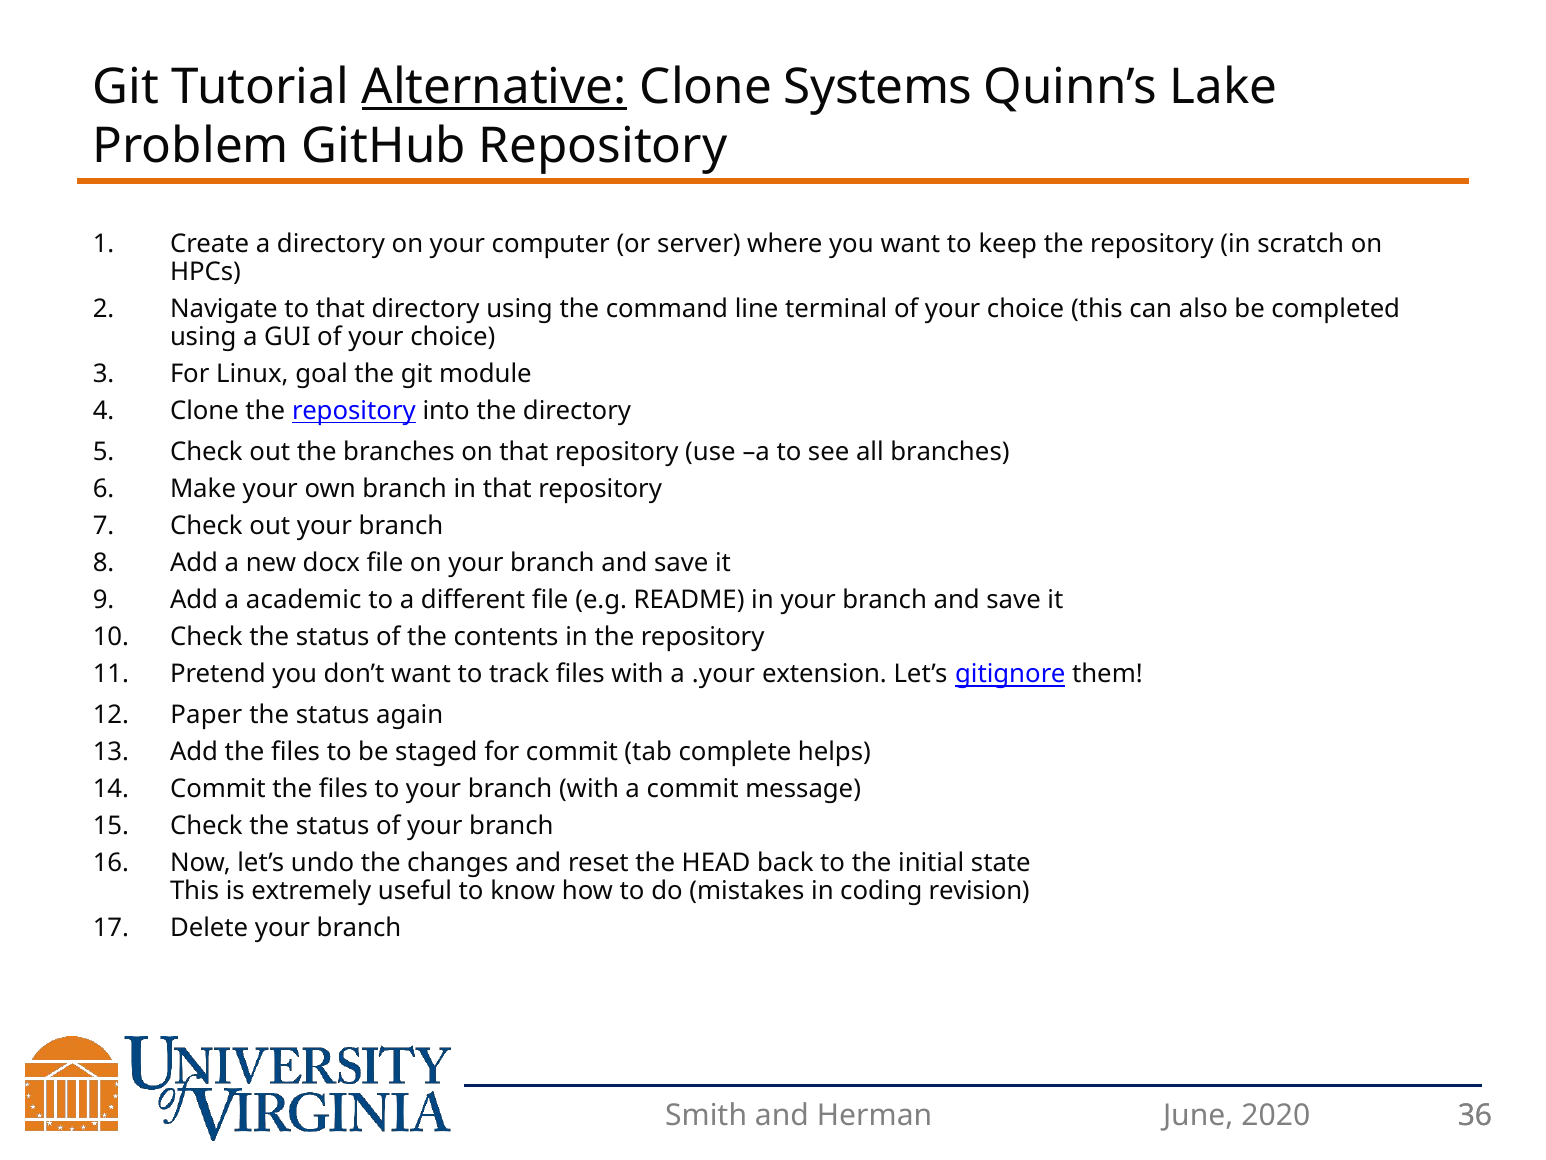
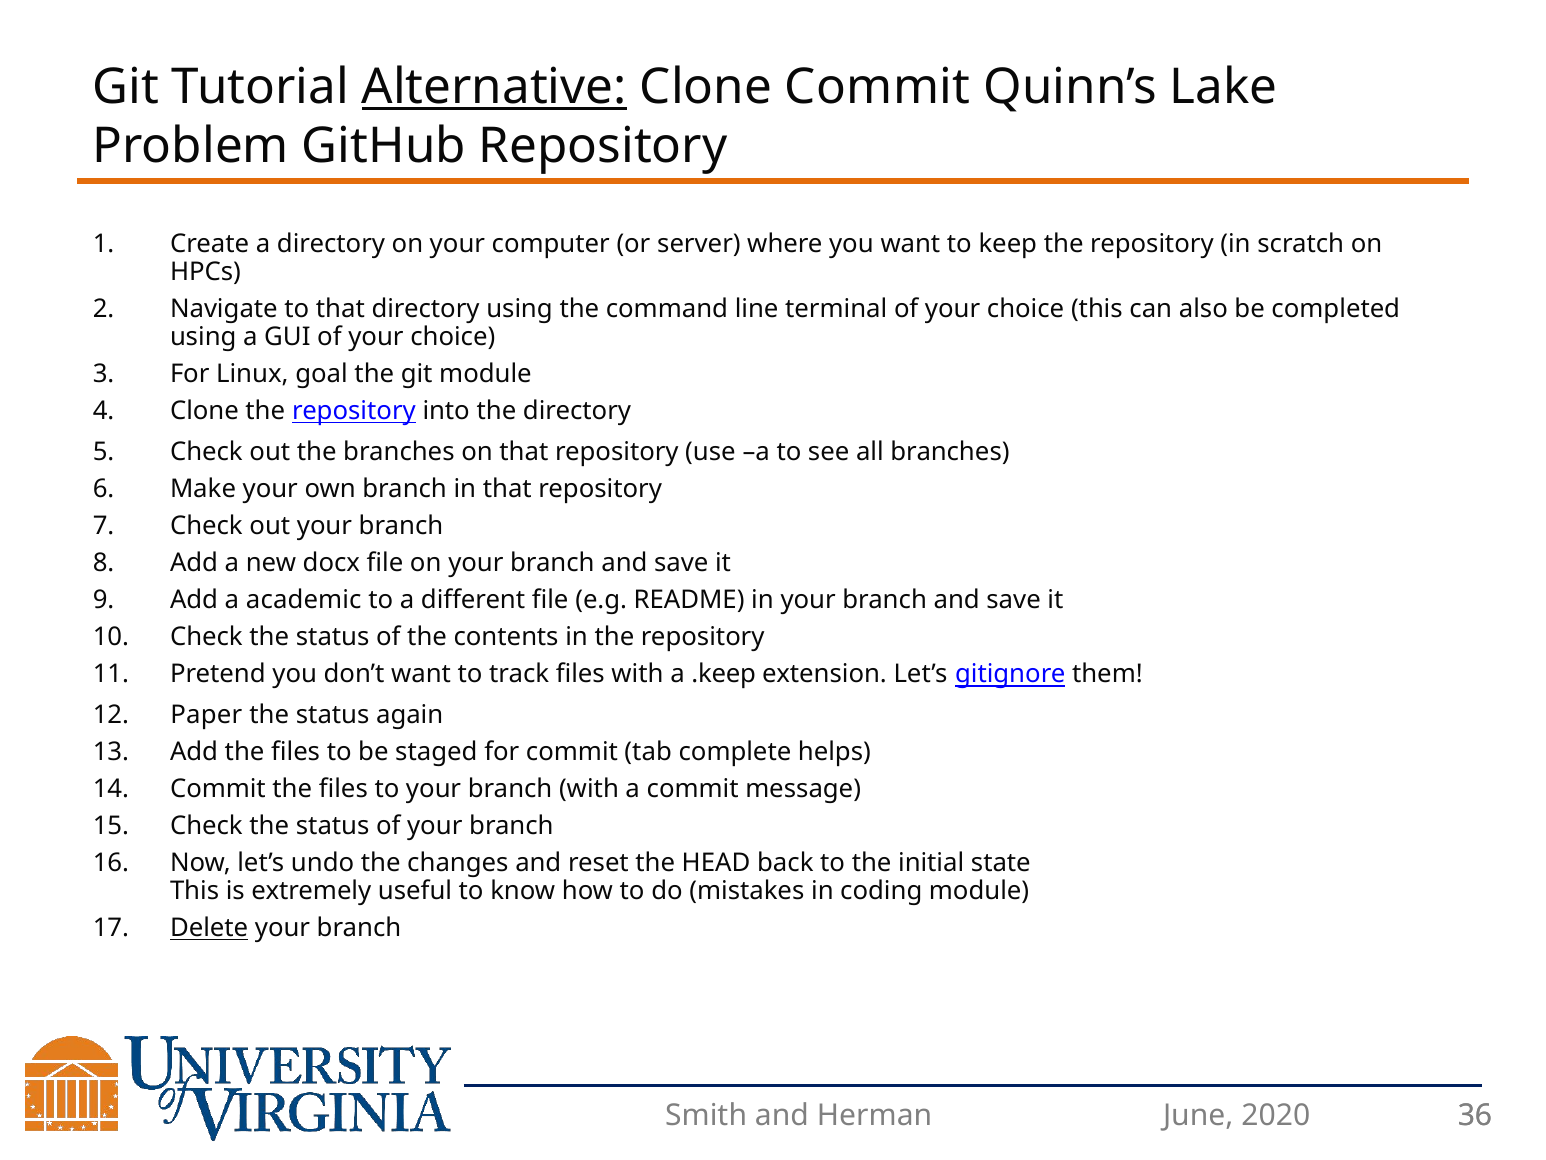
Clone Systems: Systems -> Commit (878, 87)
.your: .your -> .keep (724, 674)
coding revision: revision -> module (979, 891)
Delete underline: none -> present (209, 928)
